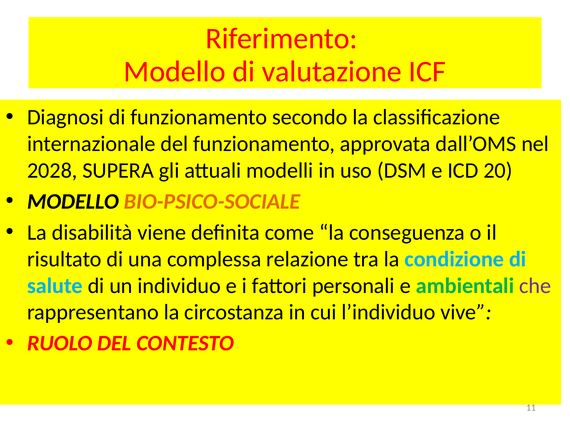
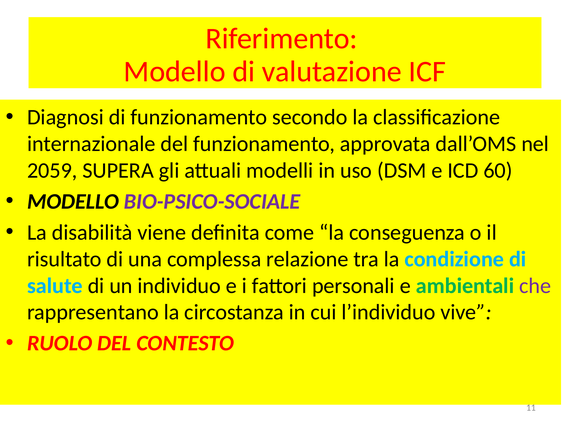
2028: 2028 -> 2059 (52, 171)
20: 20 -> 60 (498, 171)
BIO-PSICO-SOCIALE colour: orange -> purple (212, 202)
